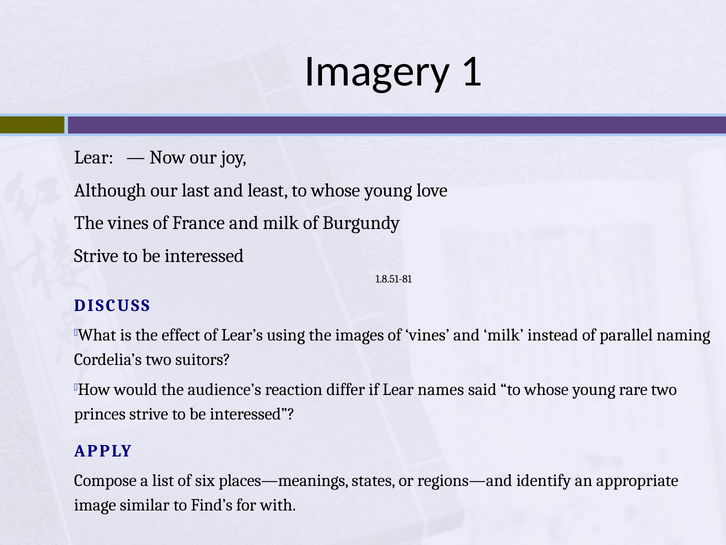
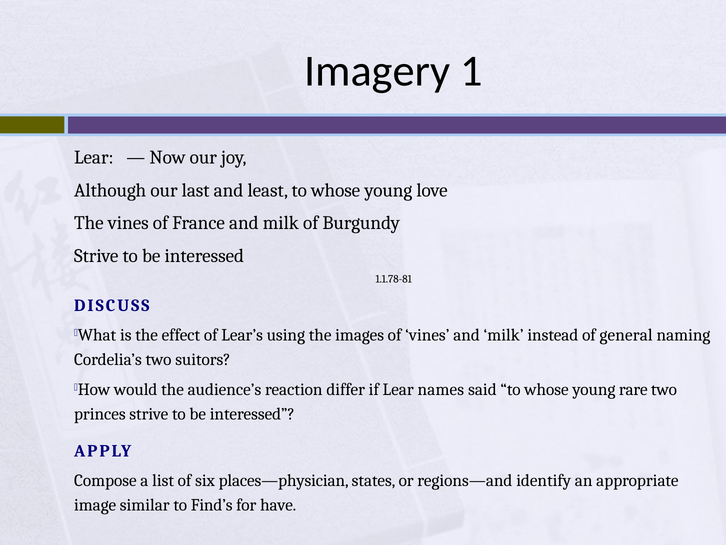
1.8.51-81: 1.8.51-81 -> 1.1.78-81 (394, 279)
parallel: parallel -> general (626, 335)
places—meanings: places—meanings -> places—physician (284, 480)
with: with -> have (278, 505)
